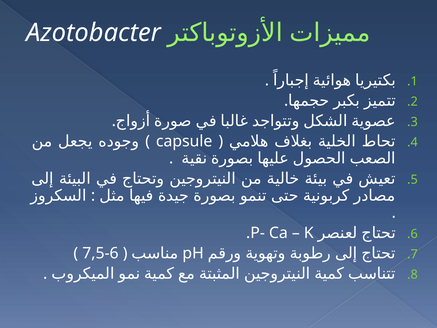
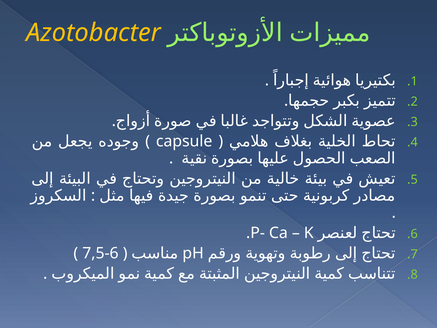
Azotobacter colour: white -> yellow (94, 33)
